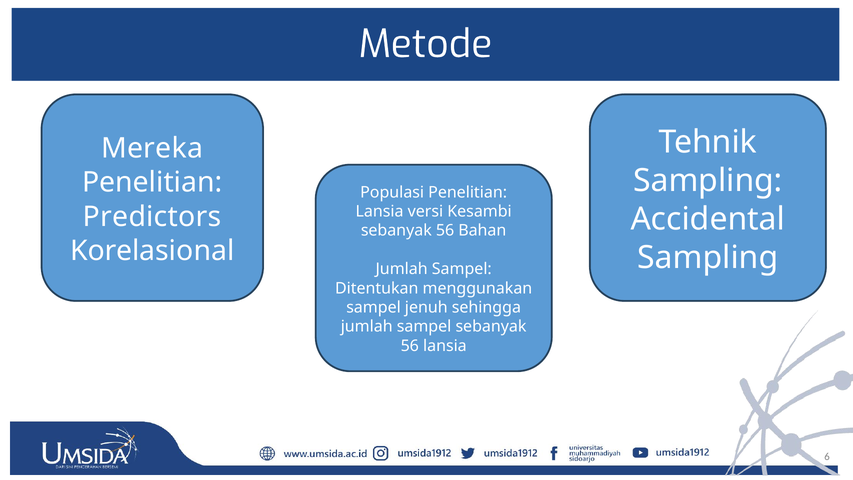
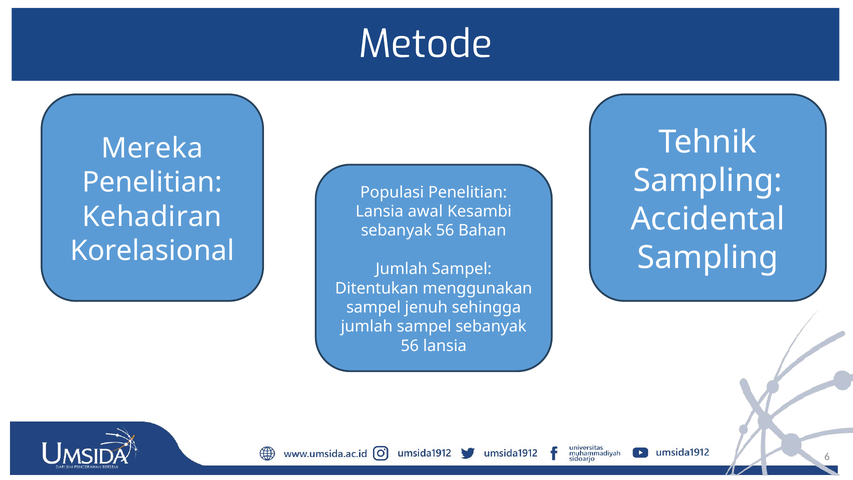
versi: versi -> awal (425, 211)
Predictors: Predictors -> Kehadiran (152, 217)
